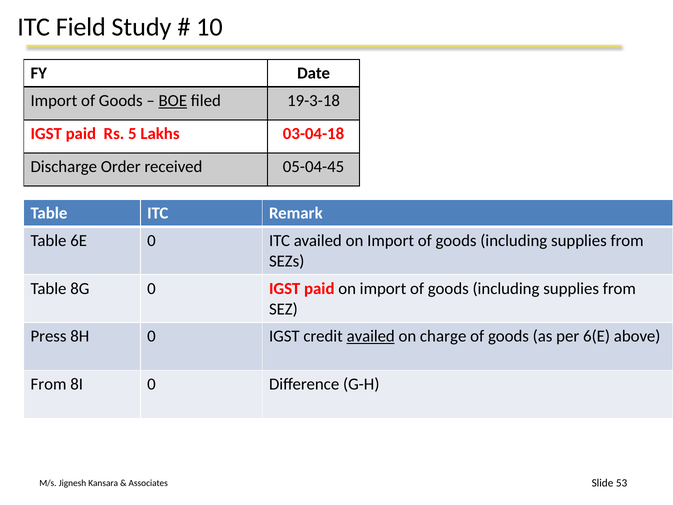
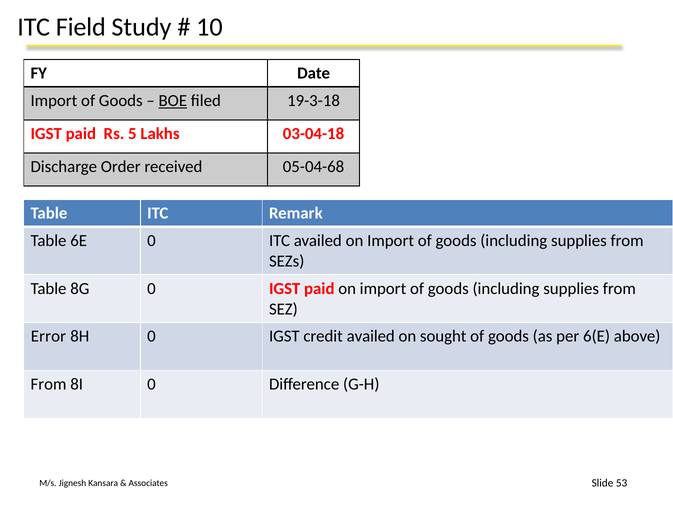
05-04-45: 05-04-45 -> 05-04-68 (314, 167)
Press: Press -> Error (48, 336)
availed underline: present -> none (371, 336)
charge: charge -> sought (443, 336)
